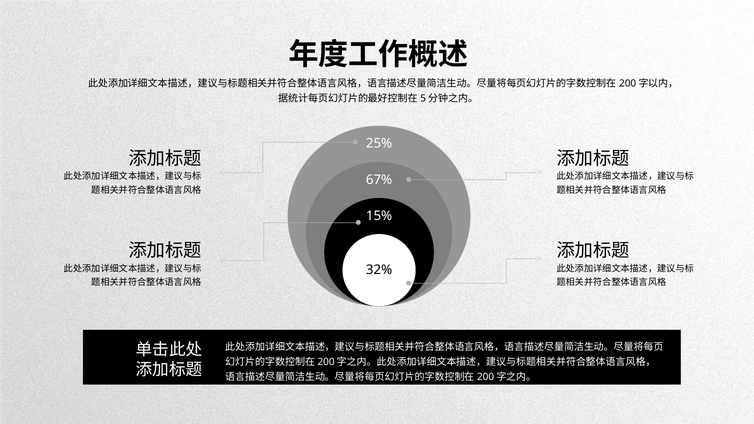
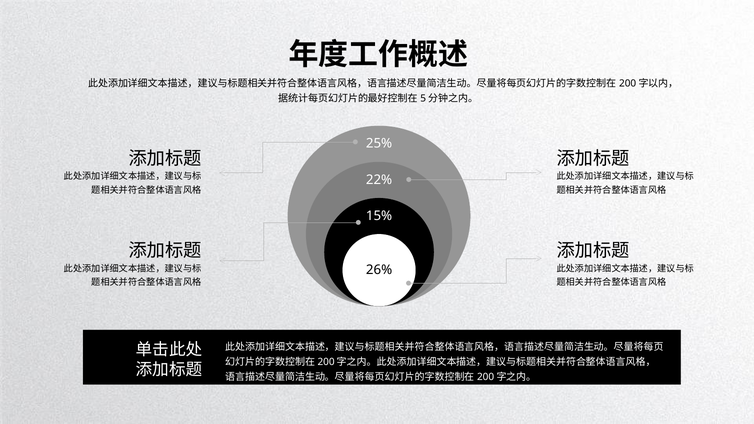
67%: 67% -> 22% (379, 180)
32%: 32% -> 26% (379, 270)
